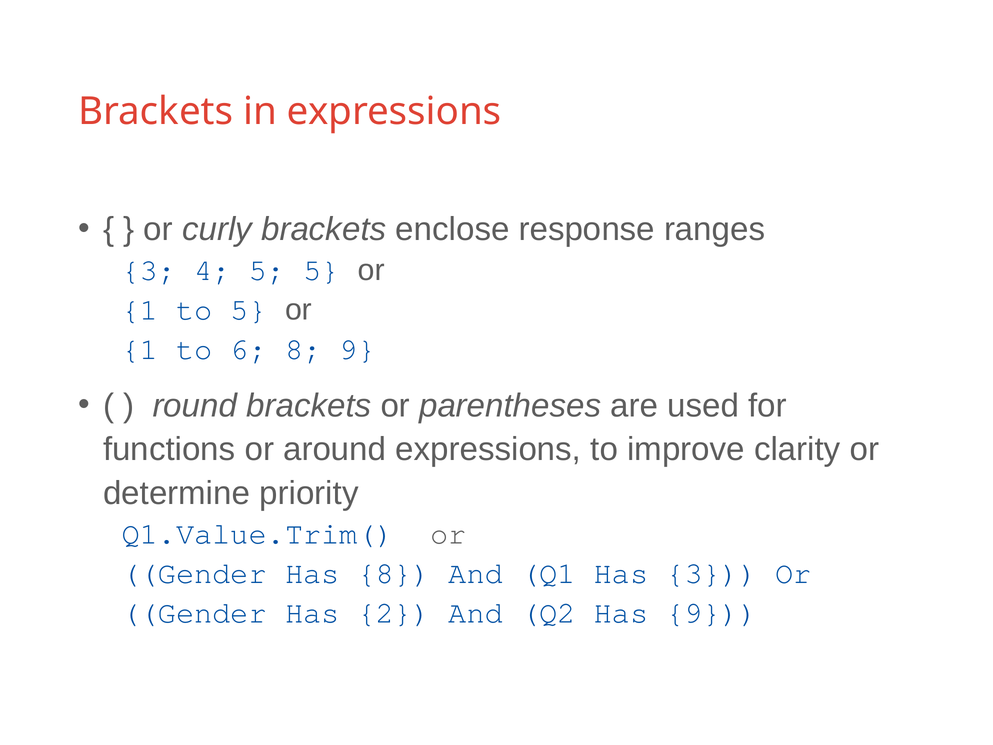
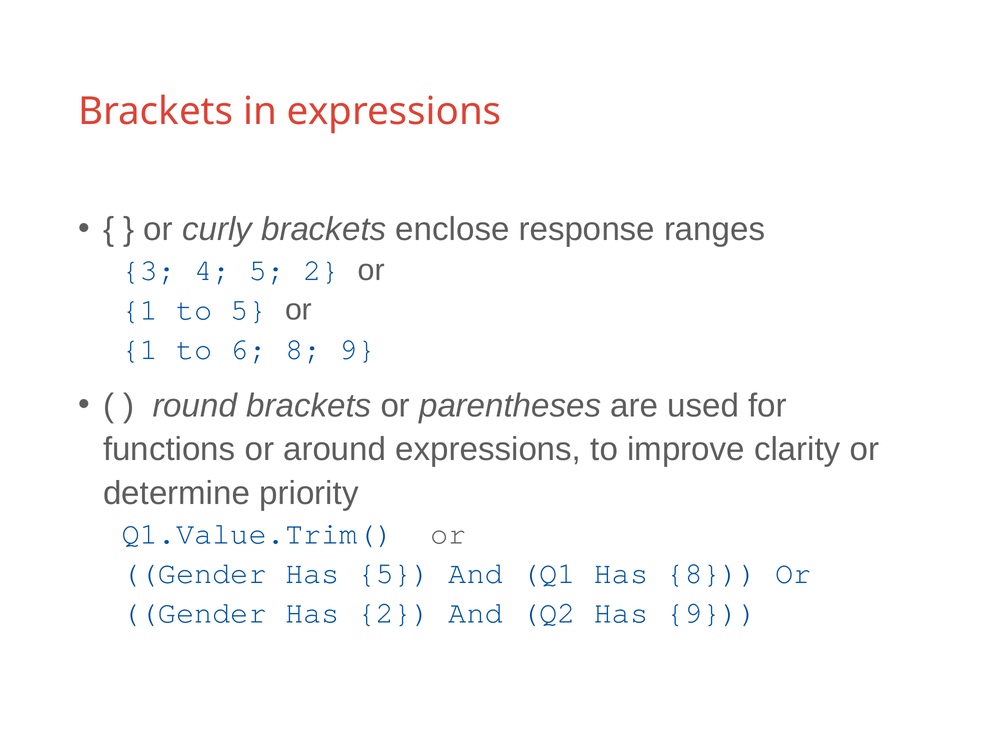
5 5: 5 -> 2 (321, 270)
Has 8: 8 -> 5 (394, 573)
Has 3: 3 -> 8 (712, 573)
